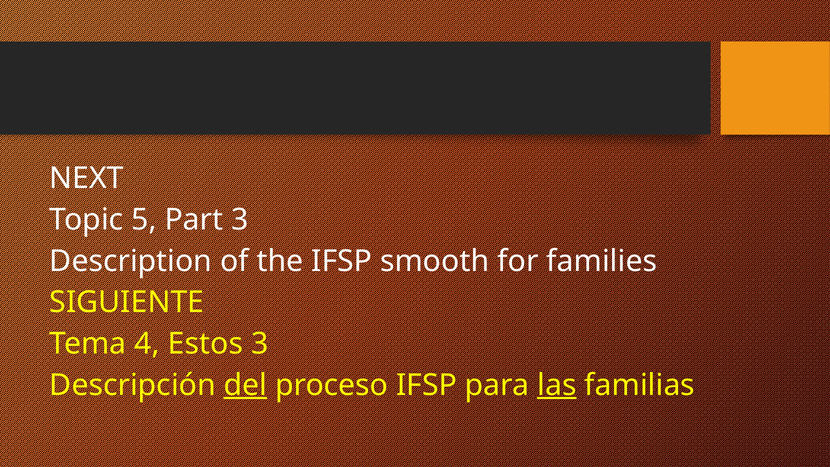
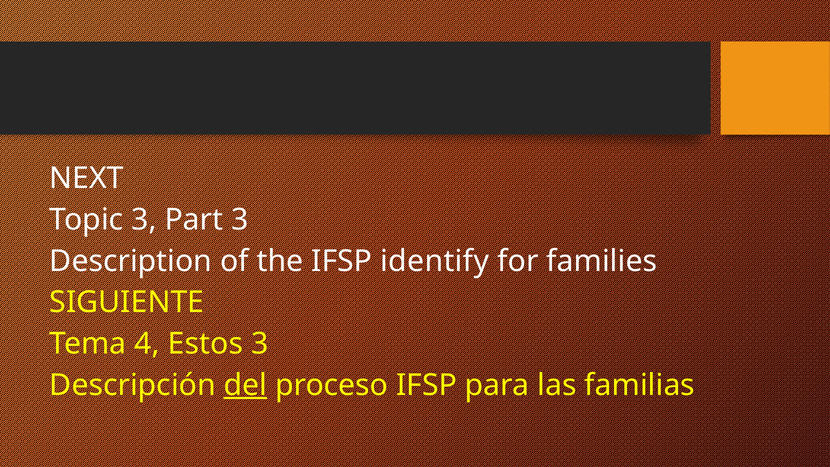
Topic 5: 5 -> 3 (144, 220)
smooth: smooth -> identify (435, 261)
las underline: present -> none (557, 385)
